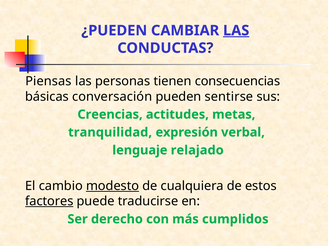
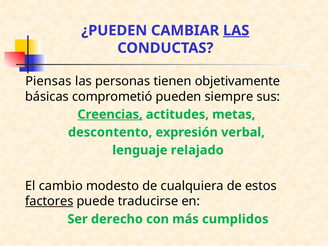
consecuencias: consecuencias -> objetivamente (237, 81)
conversación: conversación -> comprometió (112, 97)
sentirse: sentirse -> siempre (229, 97)
Creencias underline: none -> present (110, 114)
tranquilidad: tranquilidad -> descontento (110, 132)
modesto underline: present -> none (113, 186)
